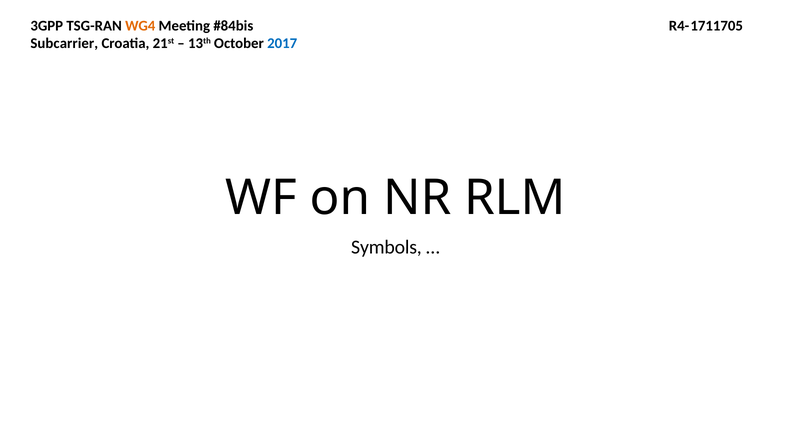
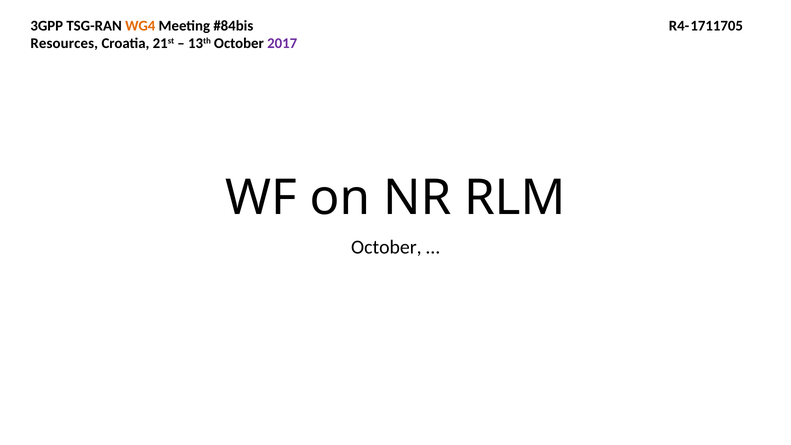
Subcarrier: Subcarrier -> Resources (64, 44)
2017 colour: blue -> purple (282, 44)
Symbols: Symbols -> October (386, 247)
